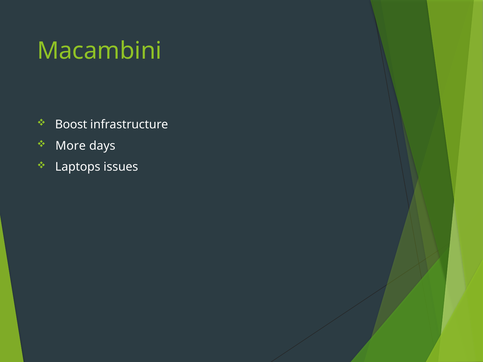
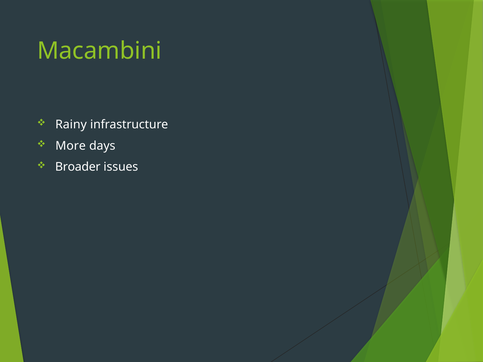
Boost: Boost -> Rainy (71, 125)
Laptops: Laptops -> Broader (78, 167)
